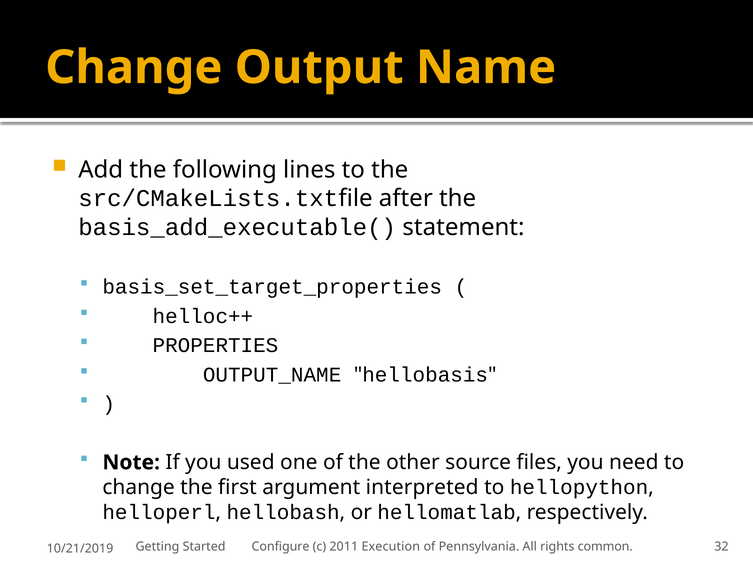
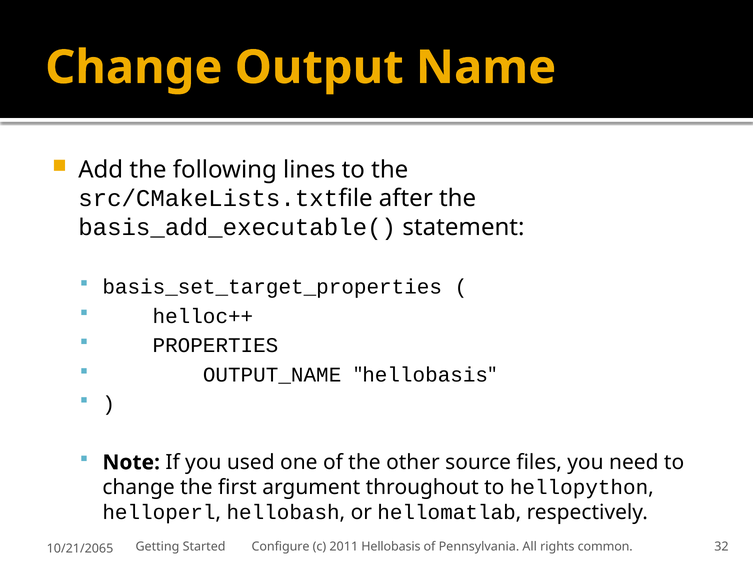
interpreted: interpreted -> throughout (422, 488)
2011 Execution: Execution -> Hellobasis (391, 547)
10/21/2019: 10/21/2019 -> 10/21/2065 (80, 549)
